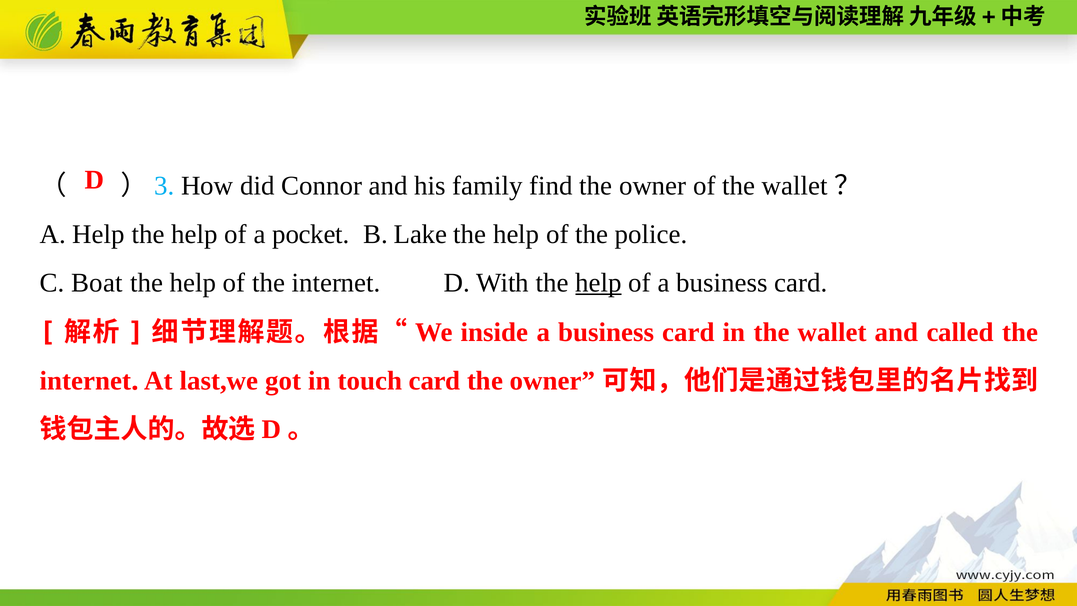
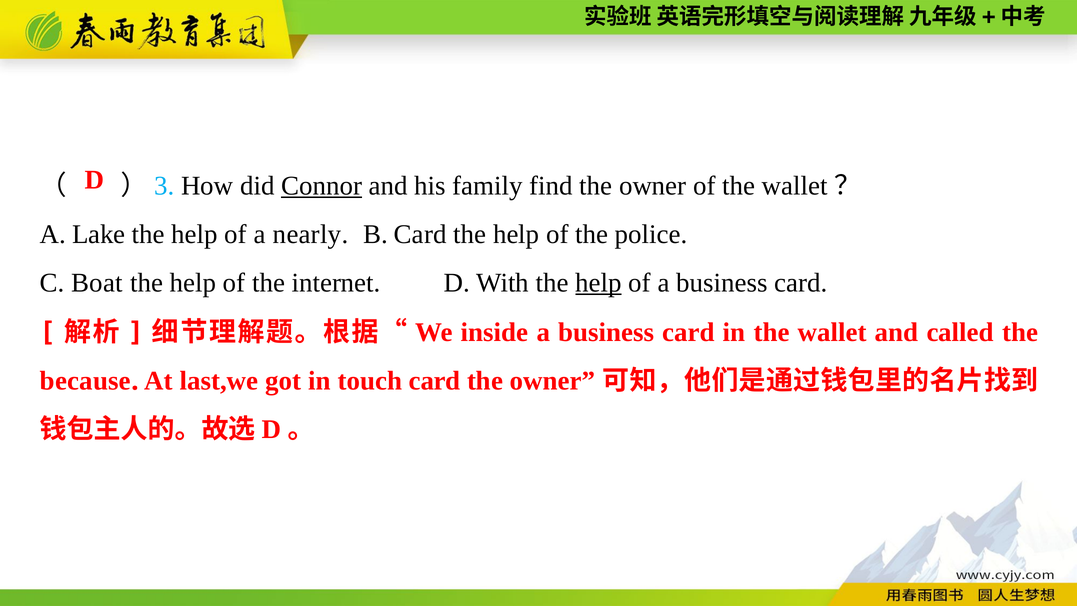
Connor underline: none -> present (322, 186)
A Help: Help -> Lake (99, 234)
pocket: pocket -> nearly (311, 234)
B Lake: Lake -> Card (420, 234)
internet: internet -> because (85, 381)
